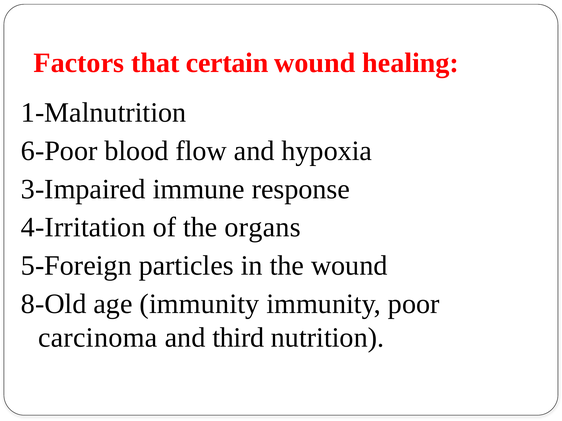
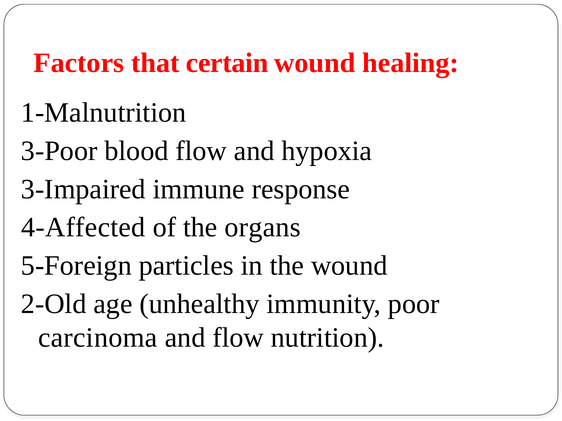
6-Poor: 6-Poor -> 3-Poor (59, 151)
4-Irritation: 4-Irritation -> 4-Affected (83, 228)
8-Old: 8-Old -> 2-Old (54, 304)
age immunity: immunity -> unhealthy (200, 304)
and third: third -> flow (238, 338)
